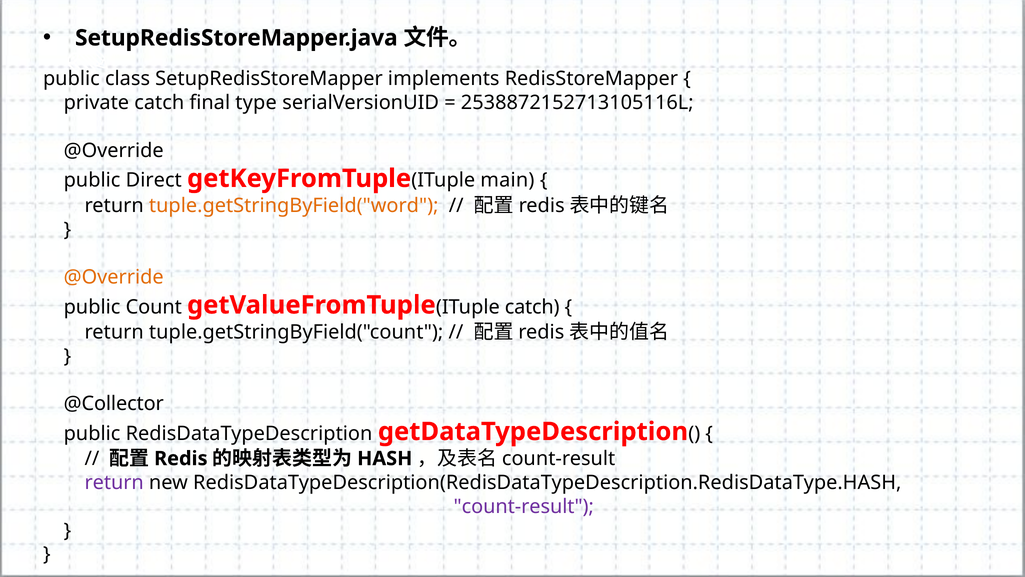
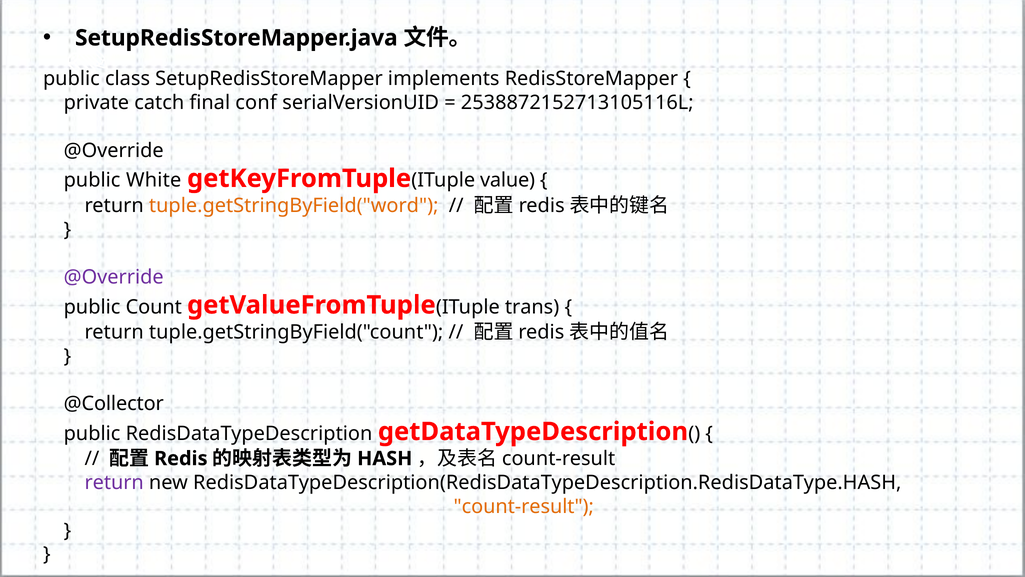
type: type -> conf (256, 103)
Direct: Direct -> White (154, 180)
main: main -> value (508, 180)
@Override colour: orange -> purple (114, 277)
getValueFromTuple(ITuple catch: catch -> trans (532, 307)
count-result colour: purple -> orange (524, 506)
